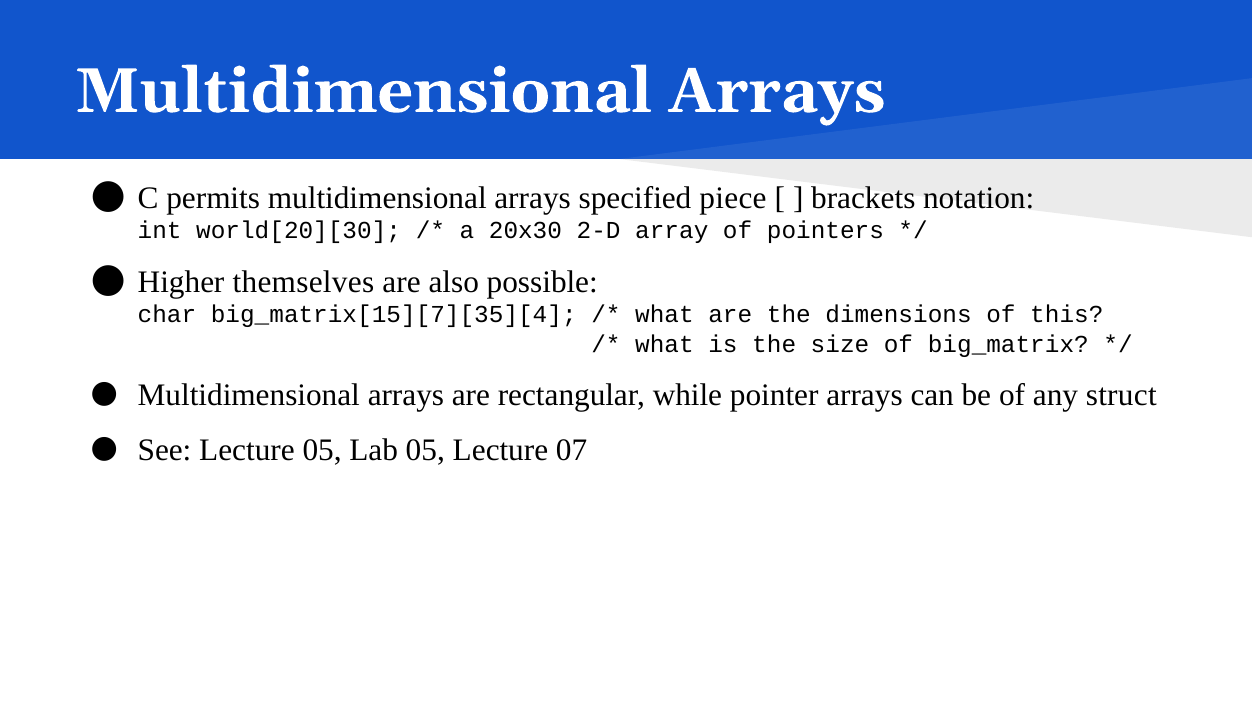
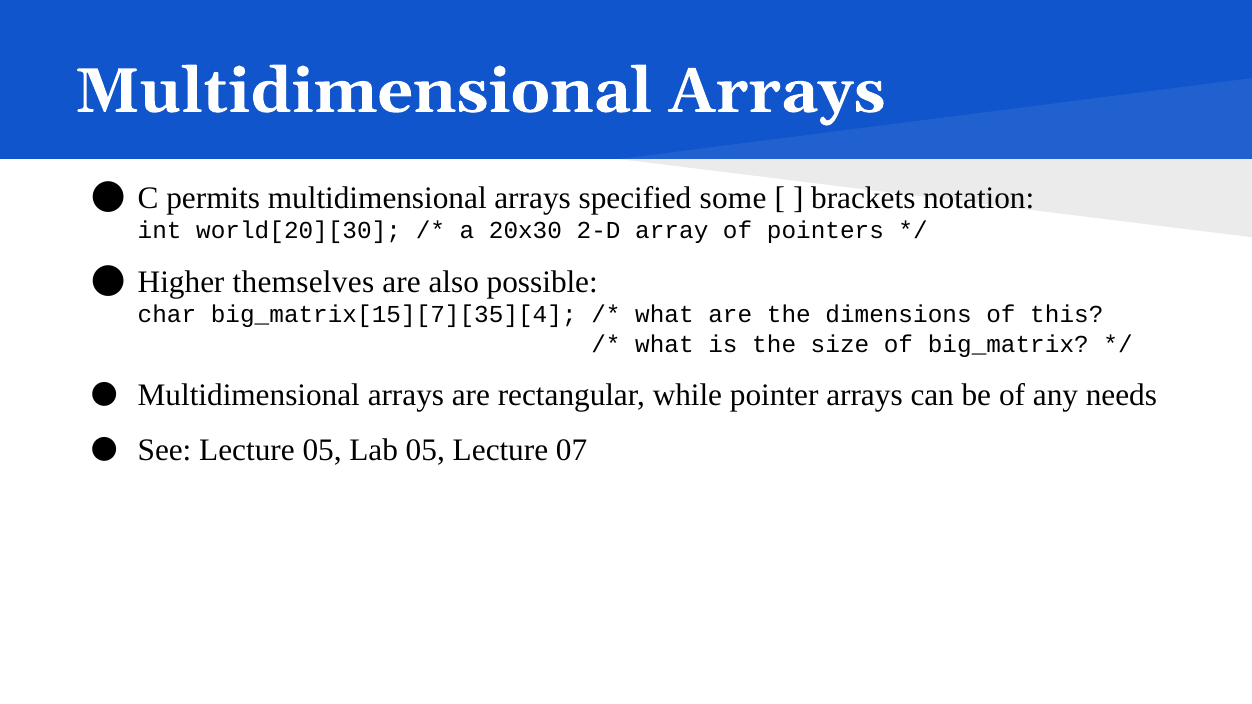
piece: piece -> some (733, 198)
struct: struct -> needs (1121, 395)
